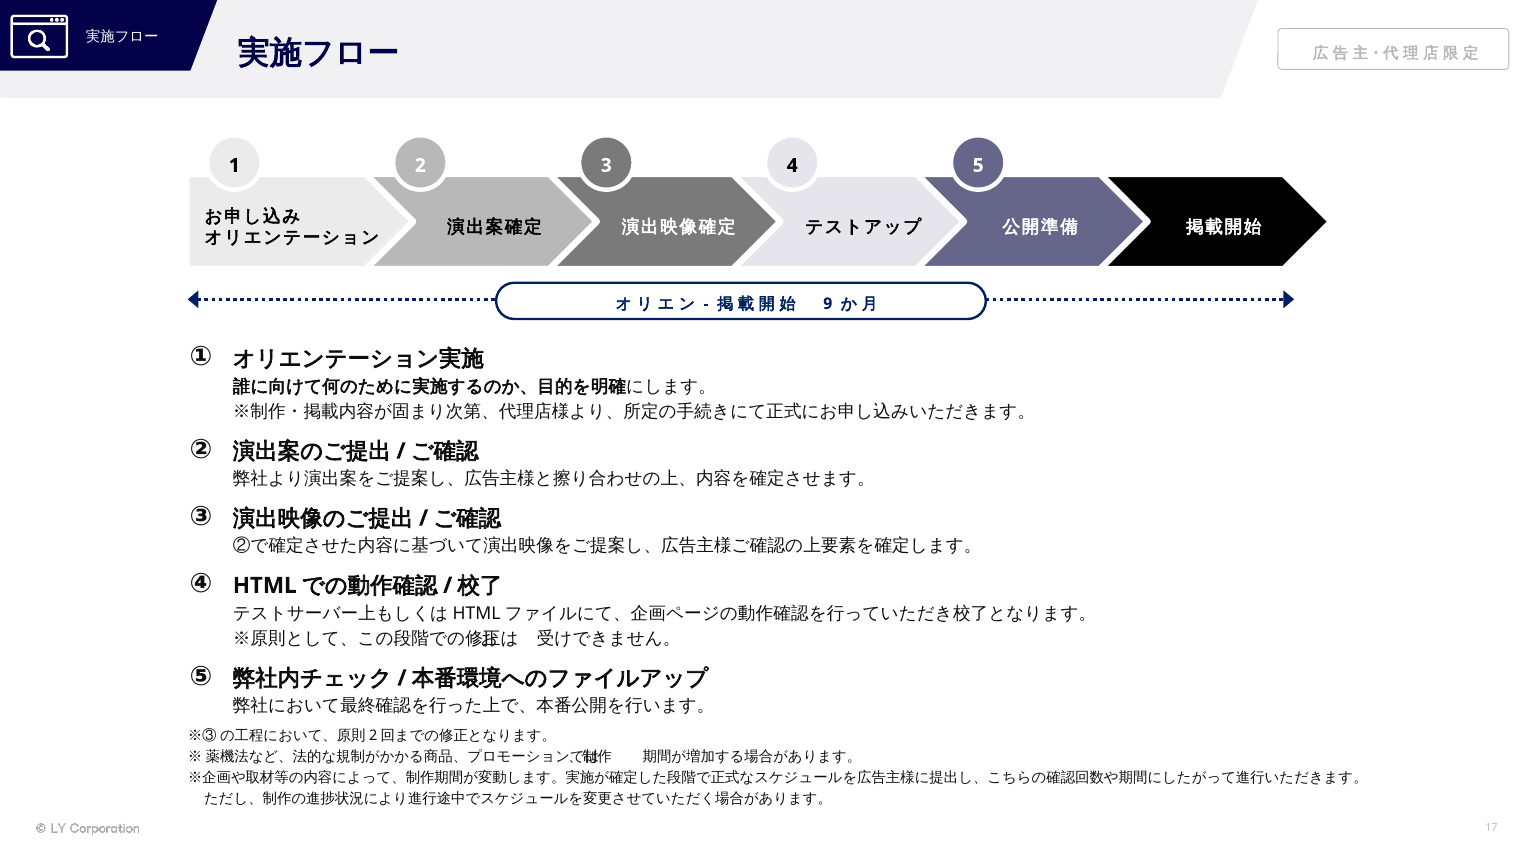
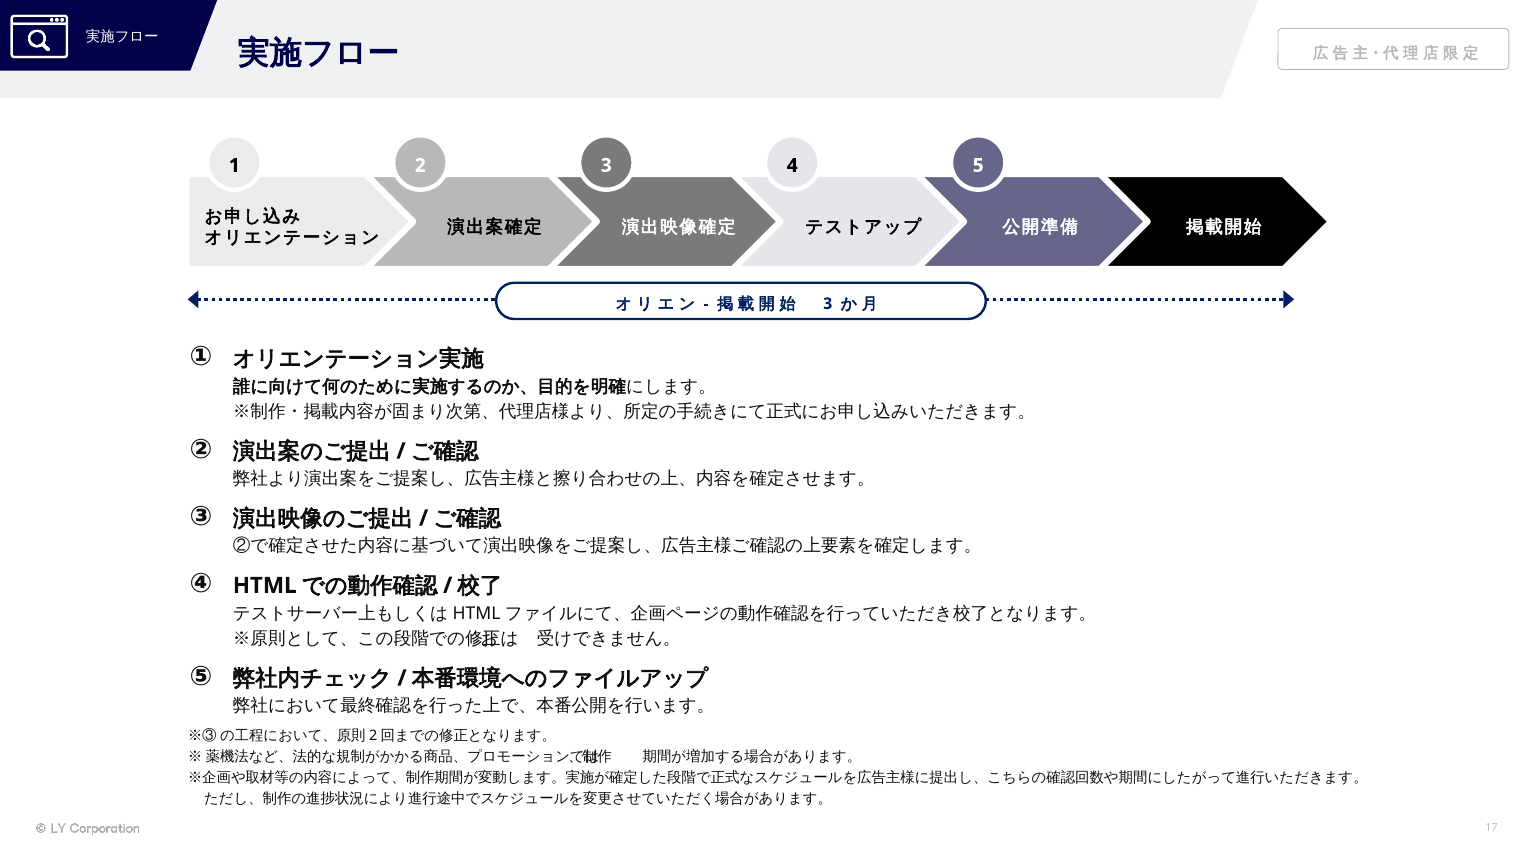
9: 9 -> 3 (828, 304)
